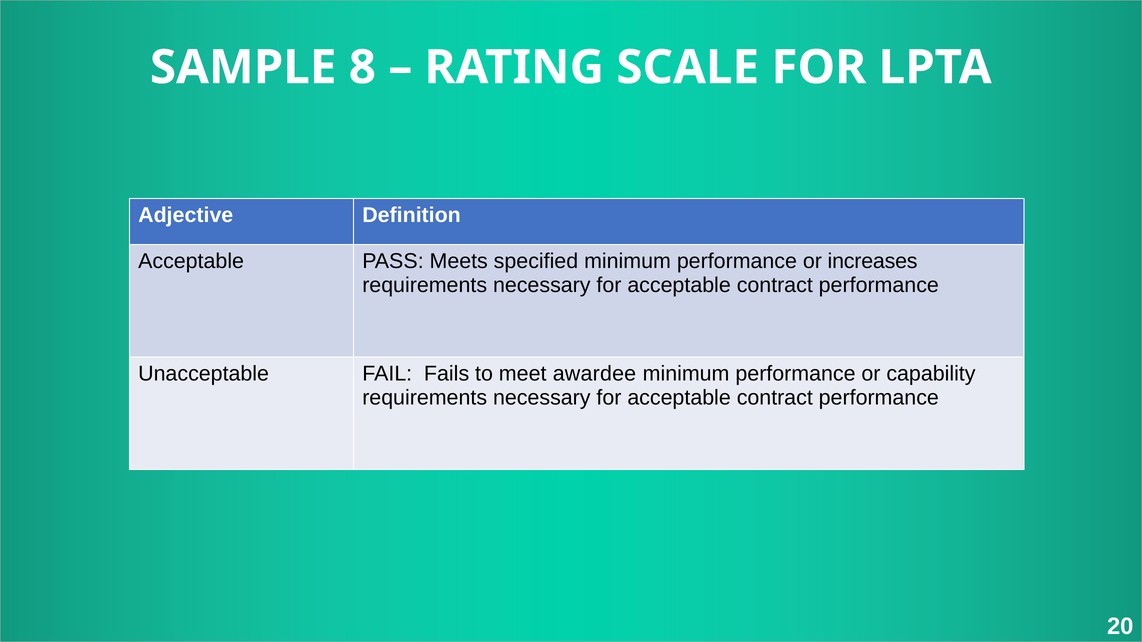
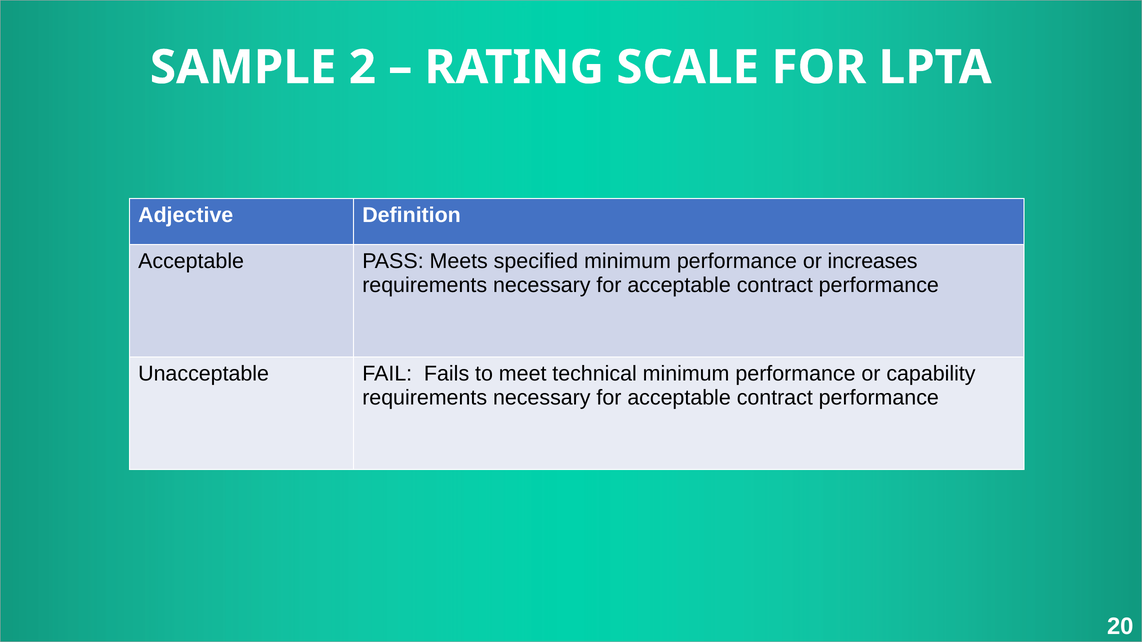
8: 8 -> 2 (362, 67)
awardee: awardee -> technical (595, 374)
